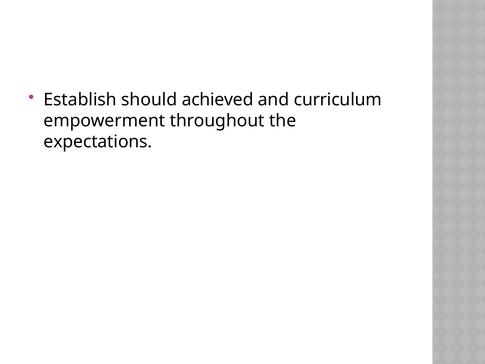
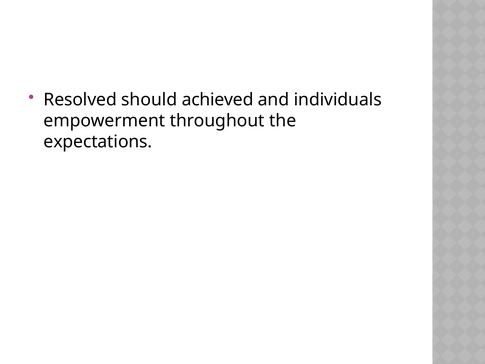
Establish: Establish -> Resolved (80, 99)
curriculum: curriculum -> individuals (338, 99)
